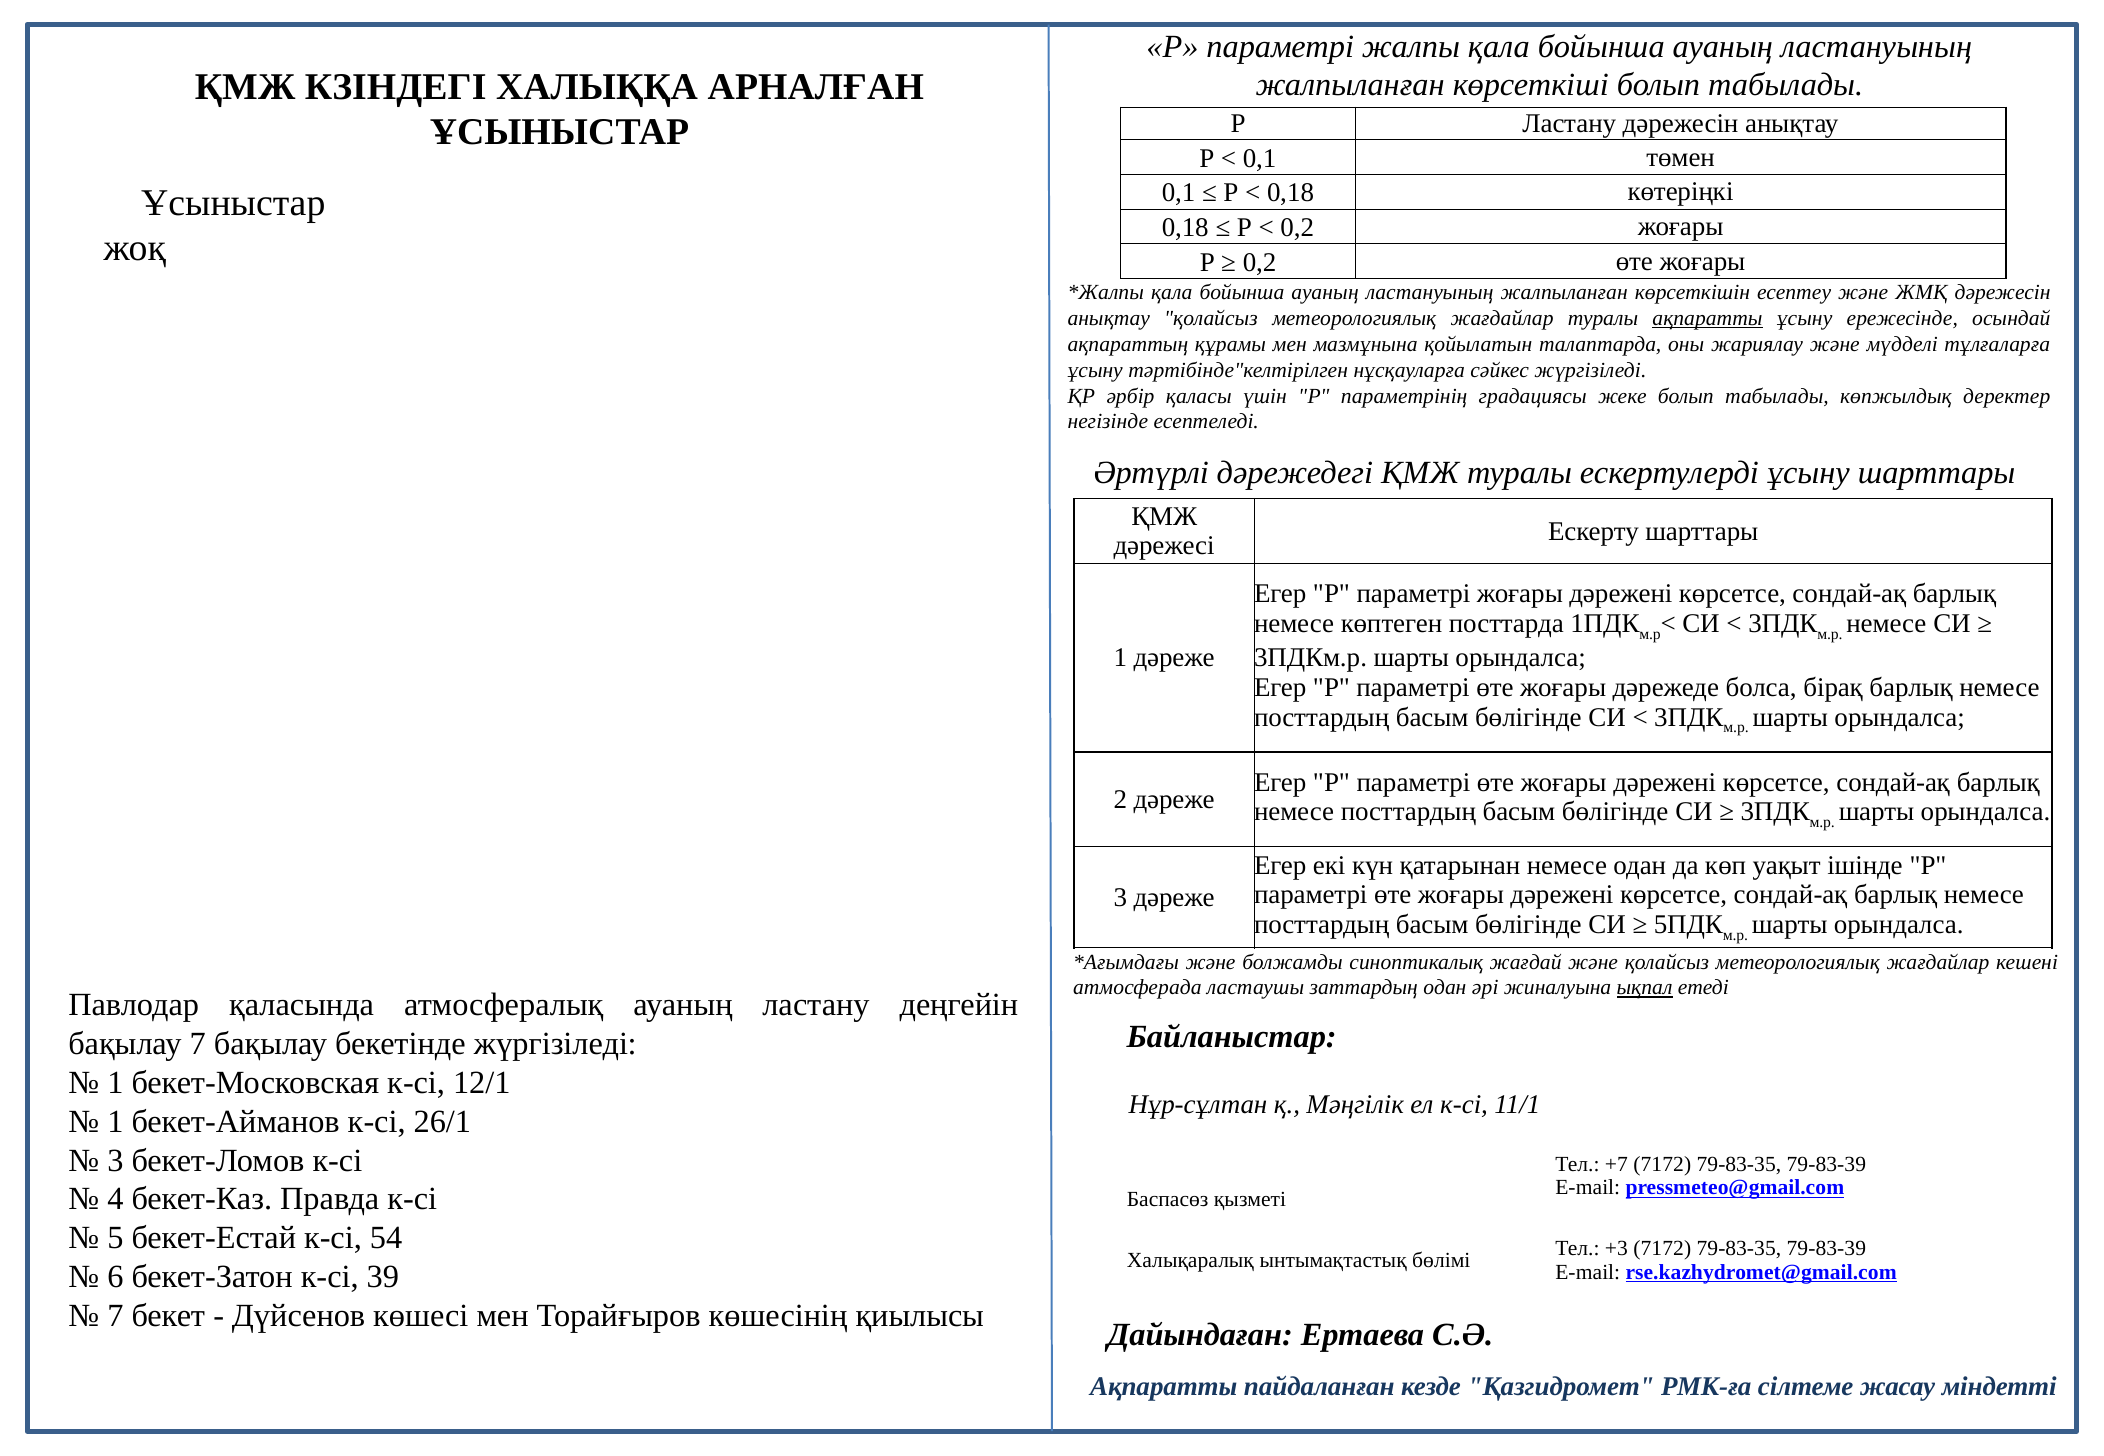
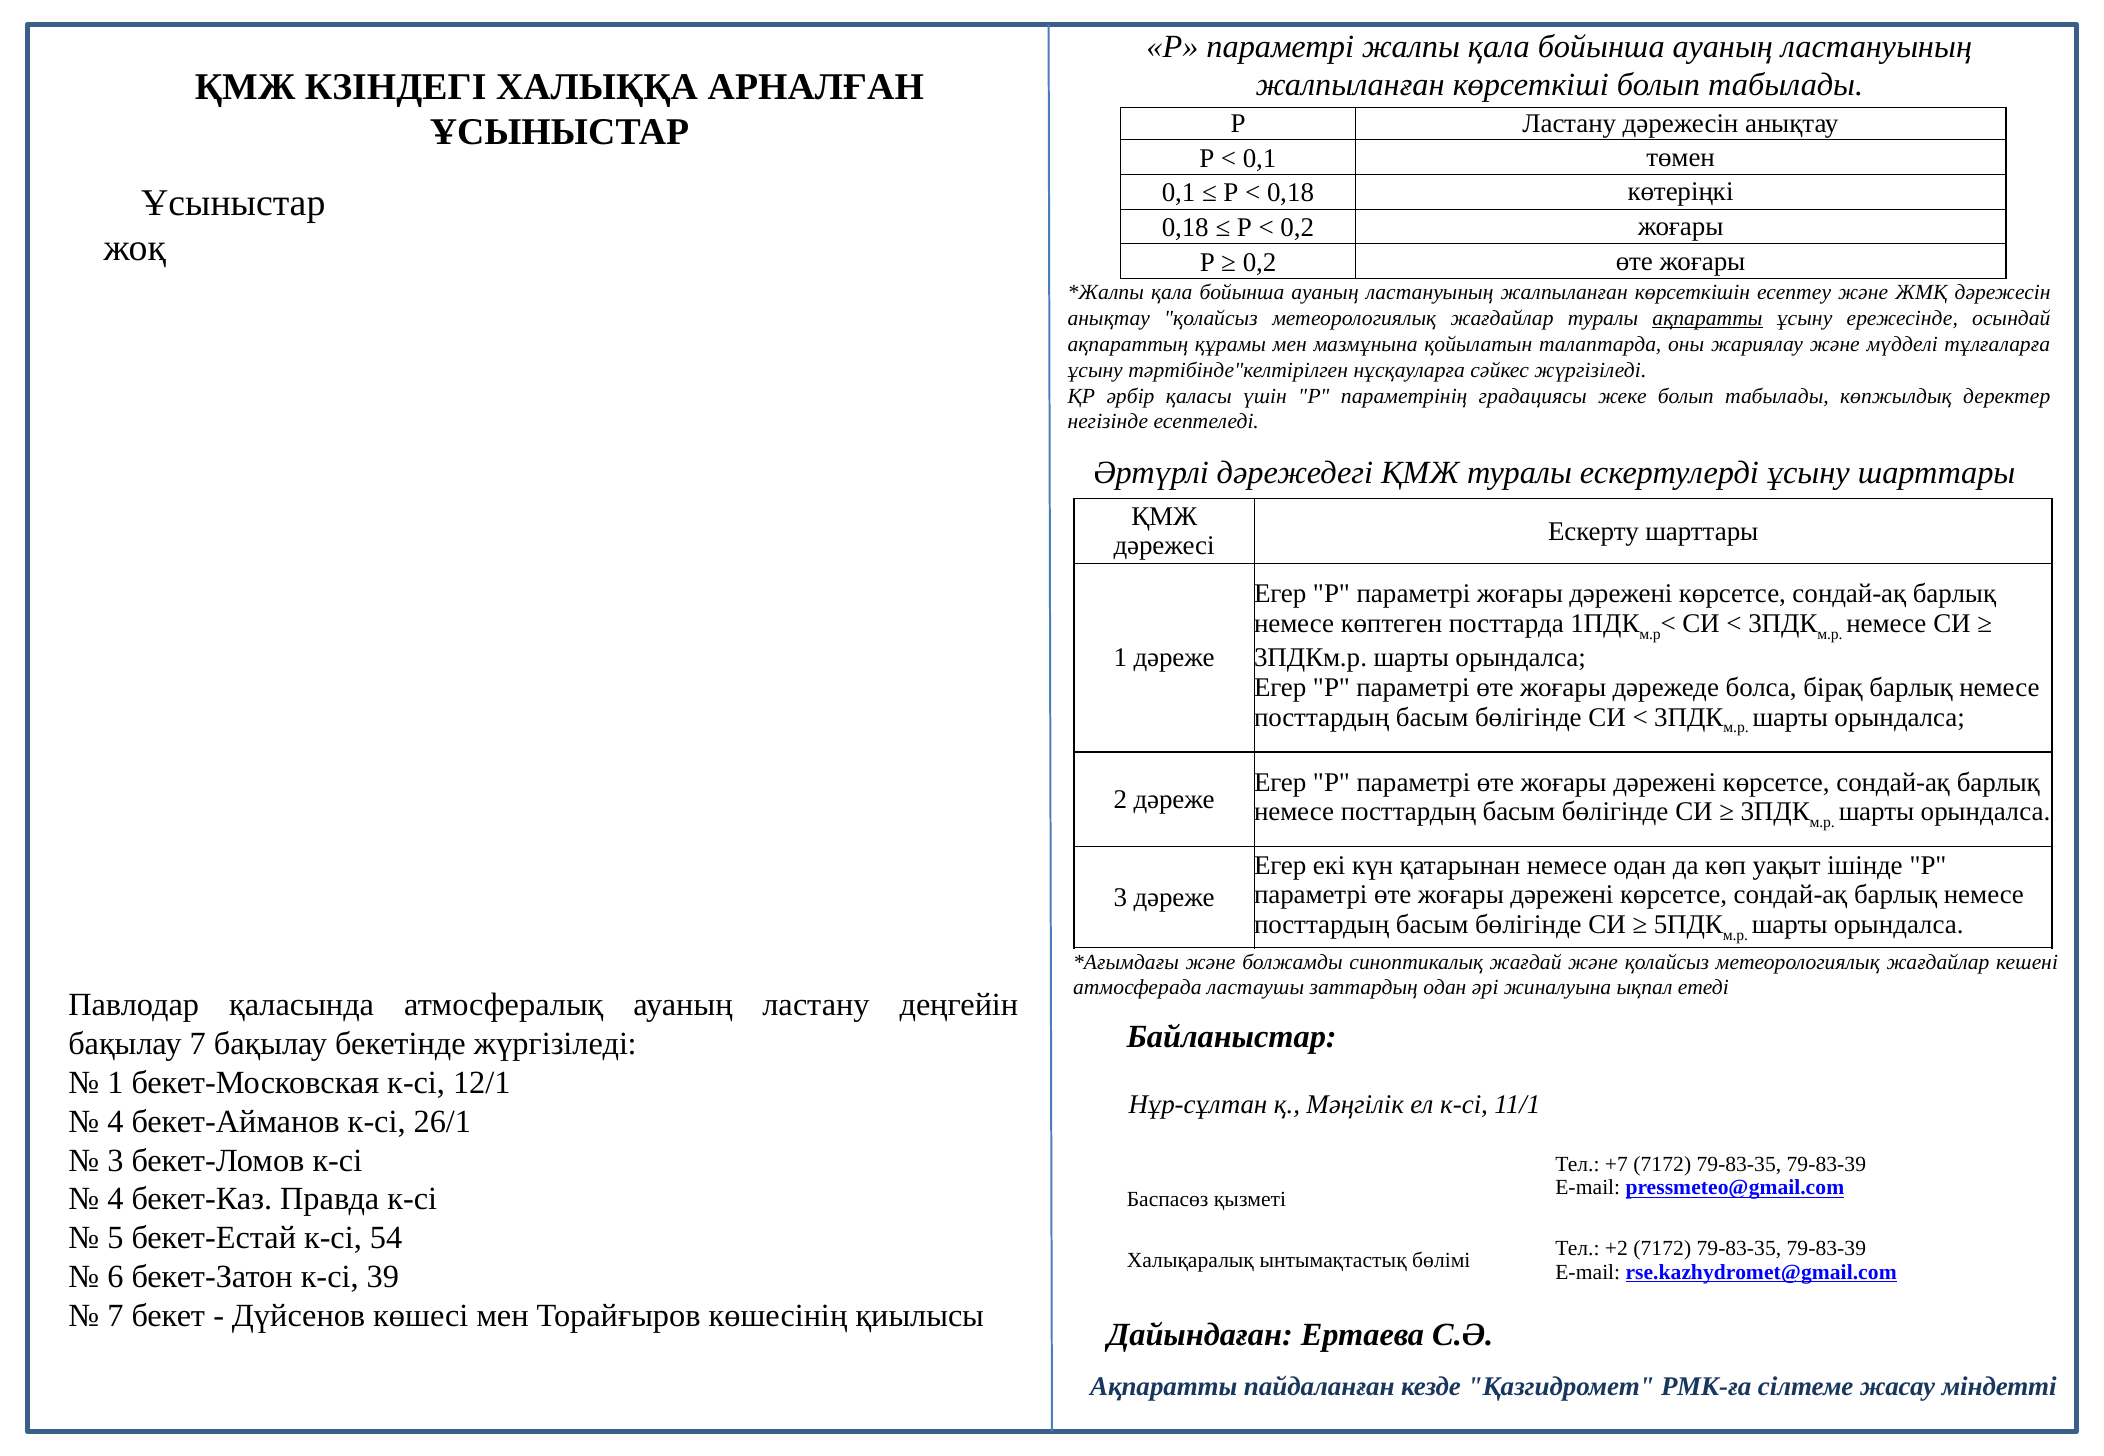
ықпал underline: present -> none (1645, 988)
1: 1 -> 4 (115, 1122)
+3: +3 -> +2 (1616, 1249)
